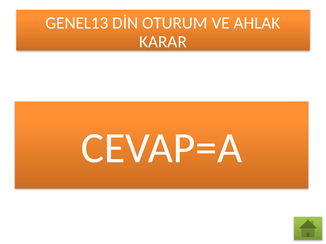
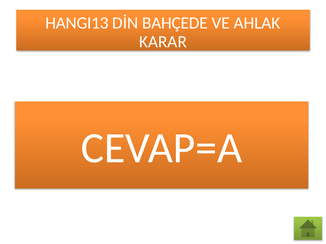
GENEL13: GENEL13 -> HANGI13 (77, 23)
OTURUM: OTURUM -> BAHÇEDE (175, 23)
